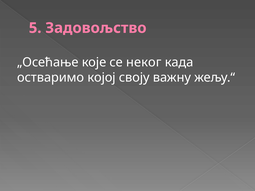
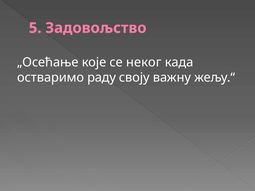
којој: којој -> раду (102, 78)
